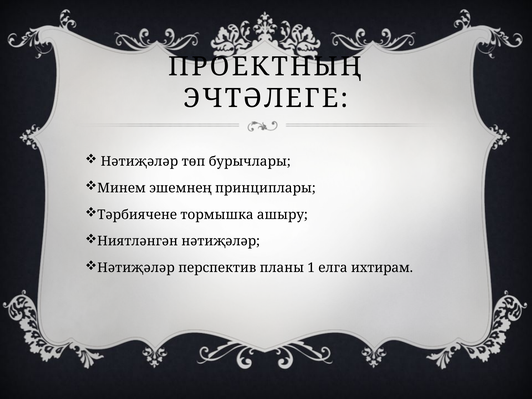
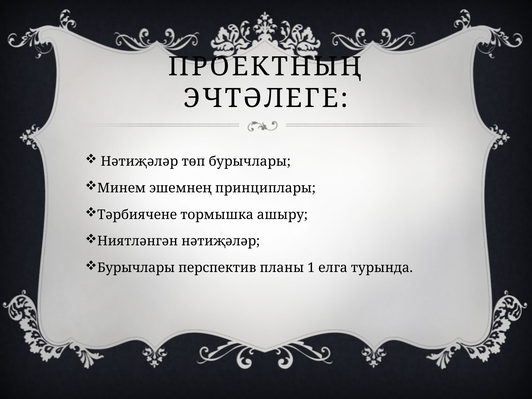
Нәтиҗәләр: Нәтиҗәләр -> Бурычлары (136, 268)
ихтирам: ихтирам -> турында (382, 268)
